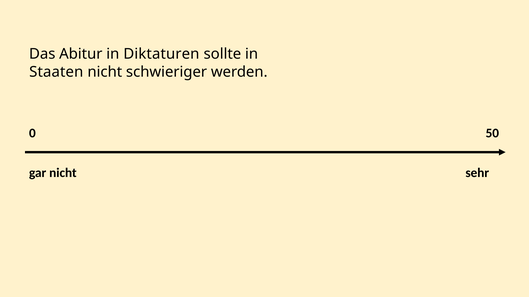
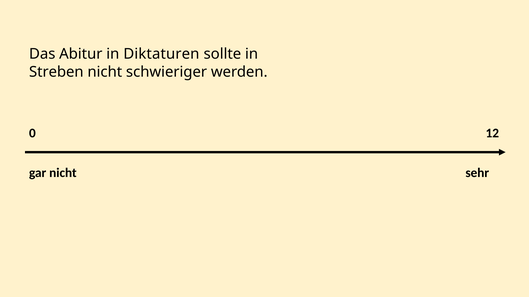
Staaten: Staaten -> Streben (56, 72)
50: 50 -> 12 (492, 134)
